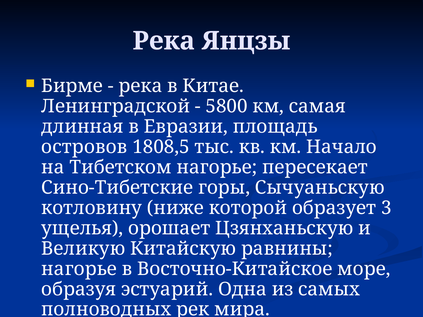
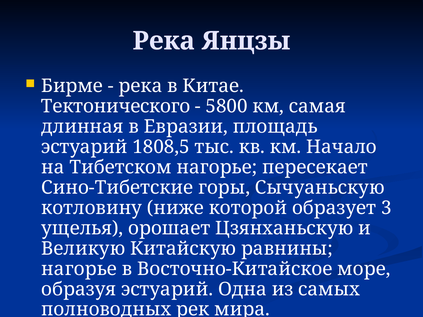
Ленинградской: Ленинградской -> Тектонического (116, 107)
островов: островов -> эстуарий (84, 147)
